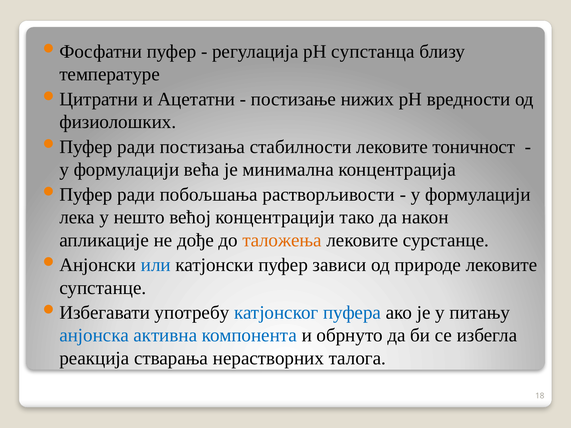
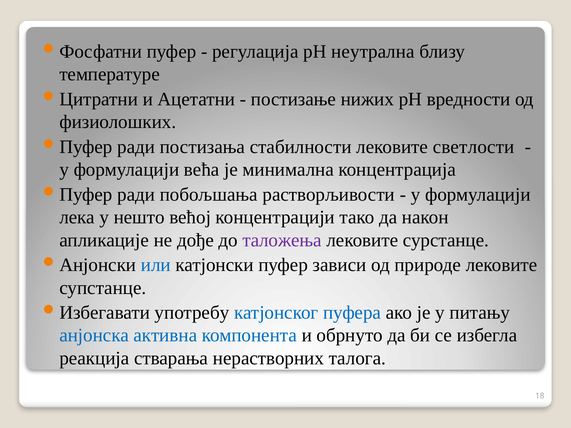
супстанца: супстанца -> неутрална (373, 52)
тоничност: тоничност -> светлости (474, 147)
таложења colour: orange -> purple (282, 240)
